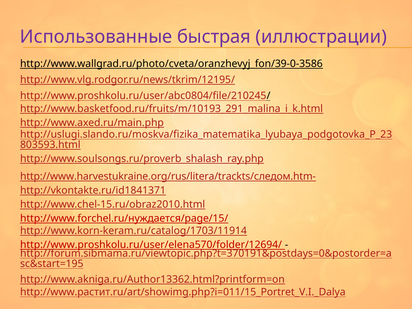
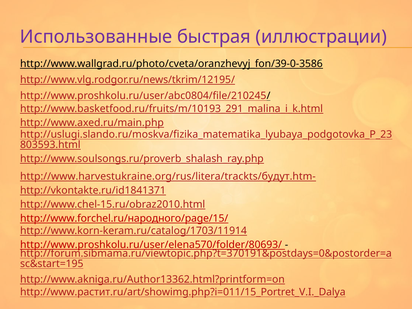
http://www.harvestukraine.org/rus/litera/trackts/следом.htm-: http://www.harvestukraine.org/rus/litera/trackts/следом.htm- -> http://www.harvestukraine.org/rus/litera/trackts/будут.htm- (168, 176)
http://www.forchel.ru/нуждается/page/15/: http://www.forchel.ru/нуждается/page/15/ -> http://www.forchel.ru/народного/page/15/ (124, 218)
http://www.proshkolu.ru/user/elena570/folder/12694/: http://www.proshkolu.ru/user/elena570/folder/12694/ -> http://www.proshkolu.ru/user/elena570/folder/80693/ (151, 245)
